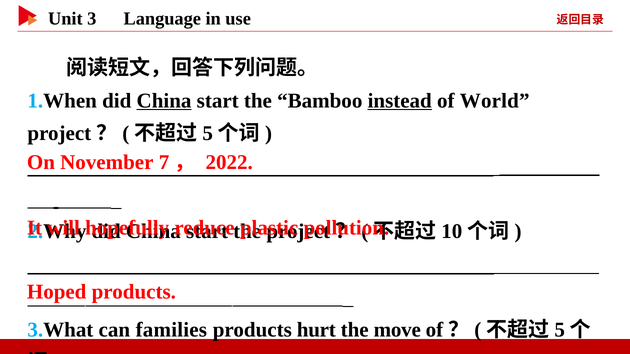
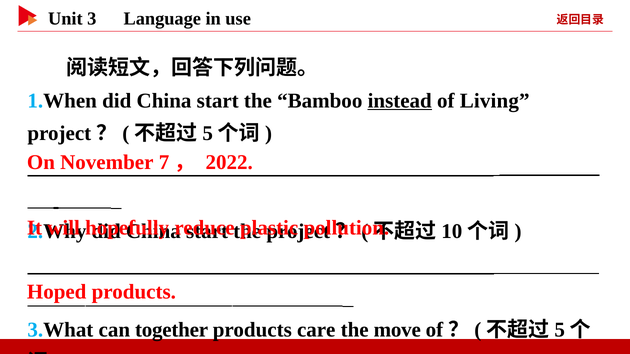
China underline: present -> none (164, 101)
World: World -> Living (495, 101)
families: families -> together (172, 330)
hurt: hurt -> care (316, 330)
